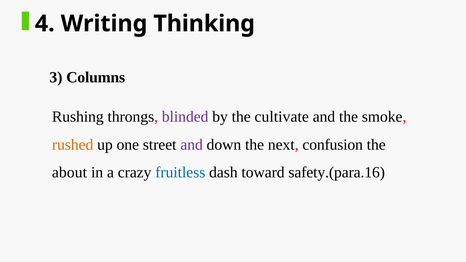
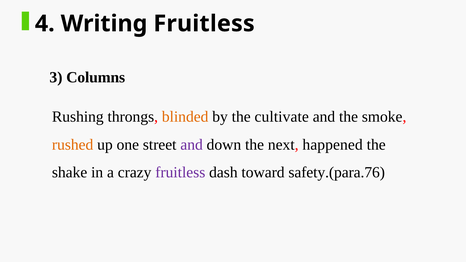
Writing Thinking: Thinking -> Fruitless (204, 24)
blinded colour: purple -> orange (185, 117)
confusion: confusion -> happened (333, 145)
about: about -> shake (70, 173)
fruitless colour: blue -> purple (180, 173)
safety.(para.16: safety.(para.16 -> safety.(para.76 (337, 173)
